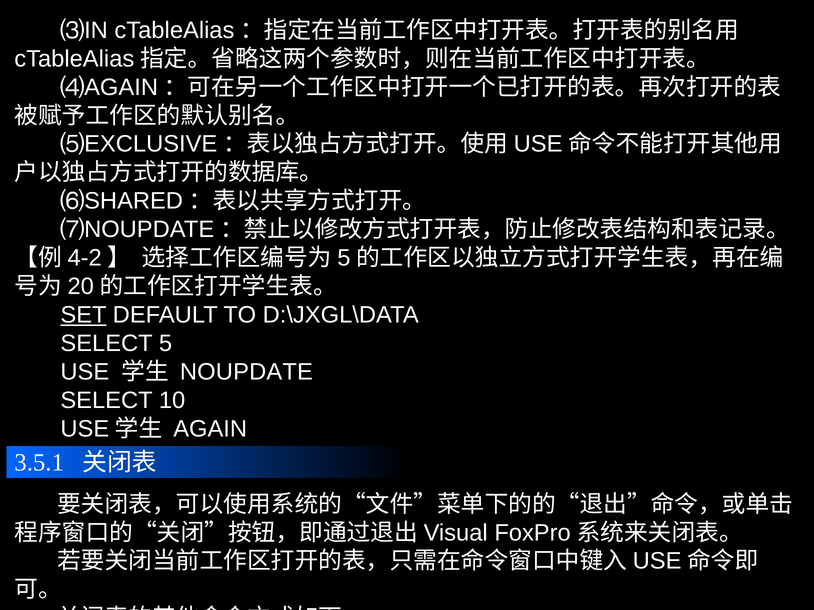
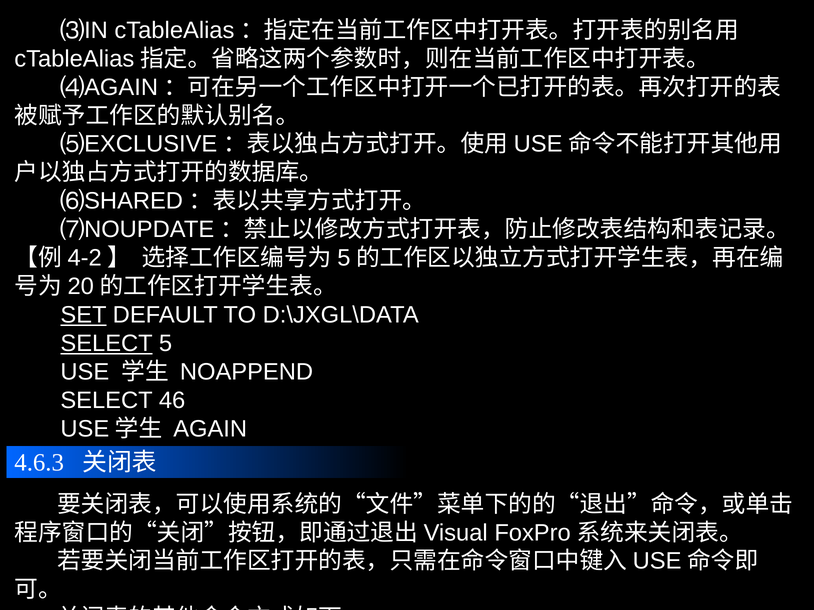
SELECT underline: none -> present (107, 344)
NOUPDATE: NOUPDATE -> NOAPPEND (246, 372)
10: 10 -> 46 (172, 401)
3.5.1: 3.5.1 -> 4.6.3 (39, 463)
